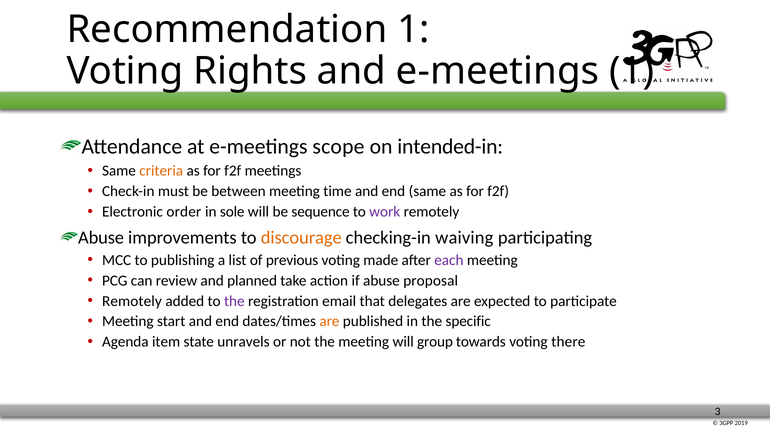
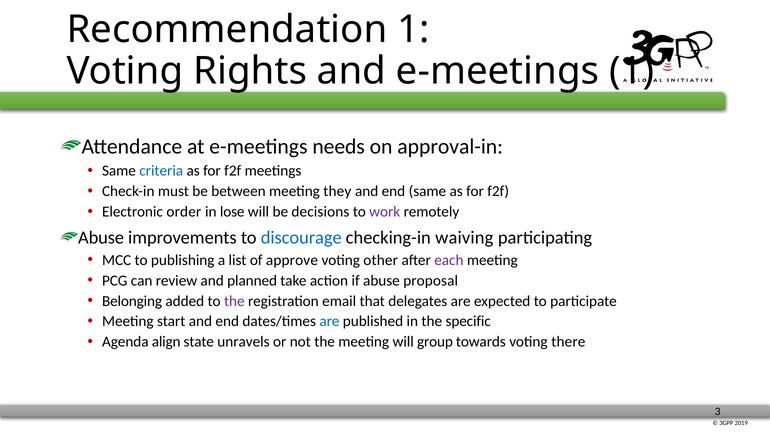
scope: scope -> needs (339, 147)
intended-in: intended-in -> approval-in (450, 147)
criteria colour: orange -> blue (161, 171)
time: time -> they (337, 191)
sole: sole -> lose (232, 212)
sequence: sequence -> decisions (320, 212)
discourage colour: orange -> blue (301, 238)
previous: previous -> approve (292, 260)
made: made -> other (381, 260)
Remotely: Remotely -> Belonging (132, 301)
are colour: orange -> blue (329, 322)
item: item -> align (166, 342)
